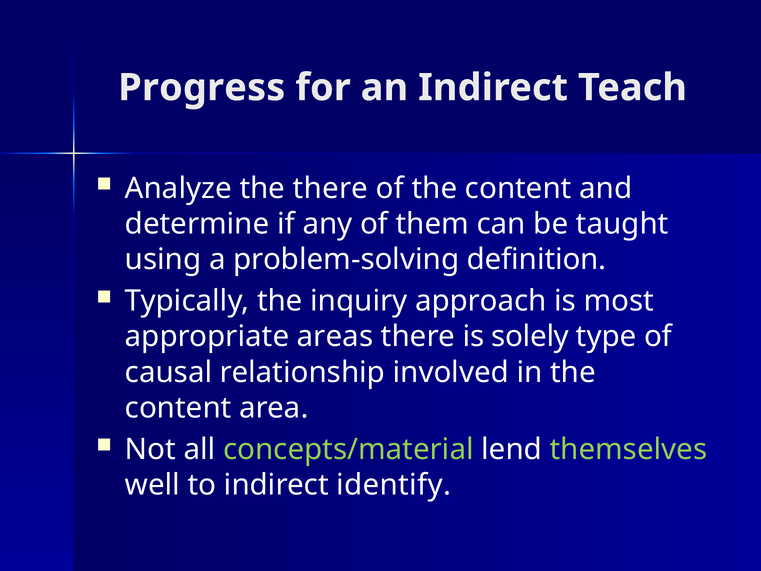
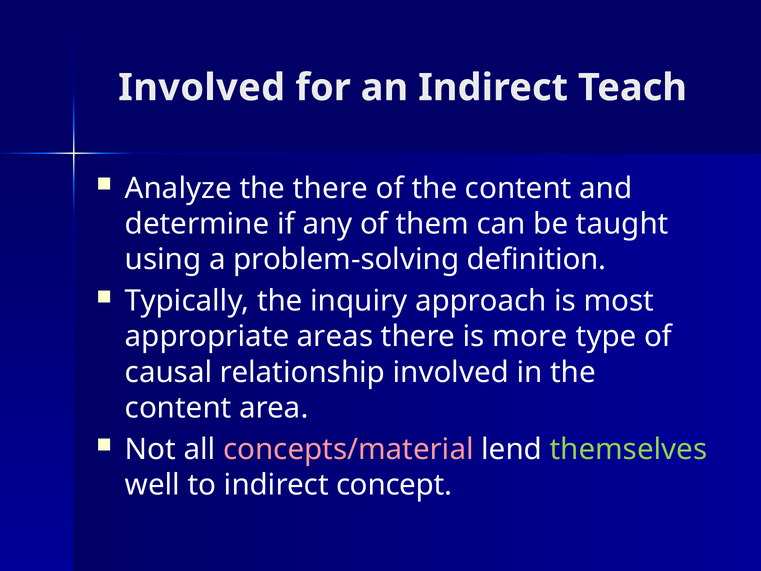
Progress: Progress -> Involved (202, 88)
solely: solely -> more (530, 337)
concepts/material colour: light green -> pink (348, 449)
identify: identify -> concept (394, 485)
